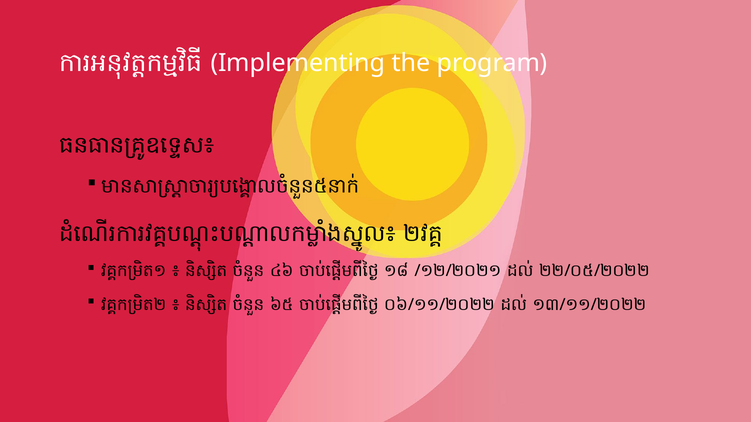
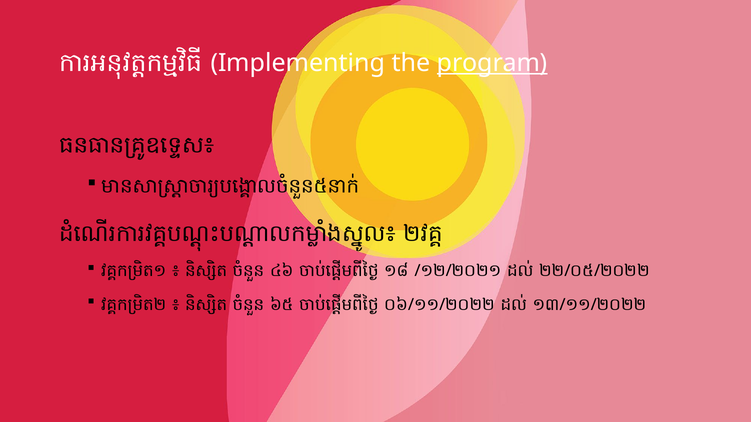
program underline: none -> present (492, 63)
